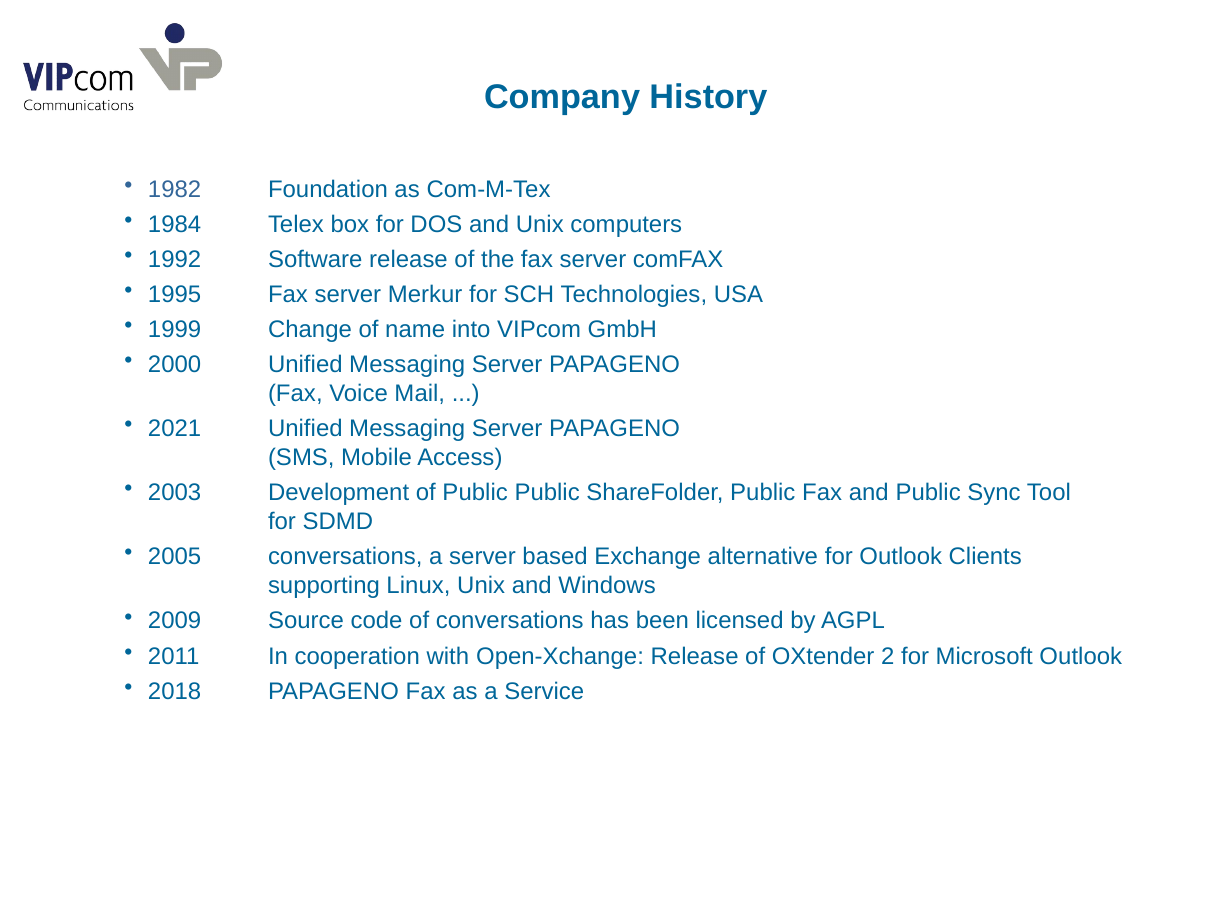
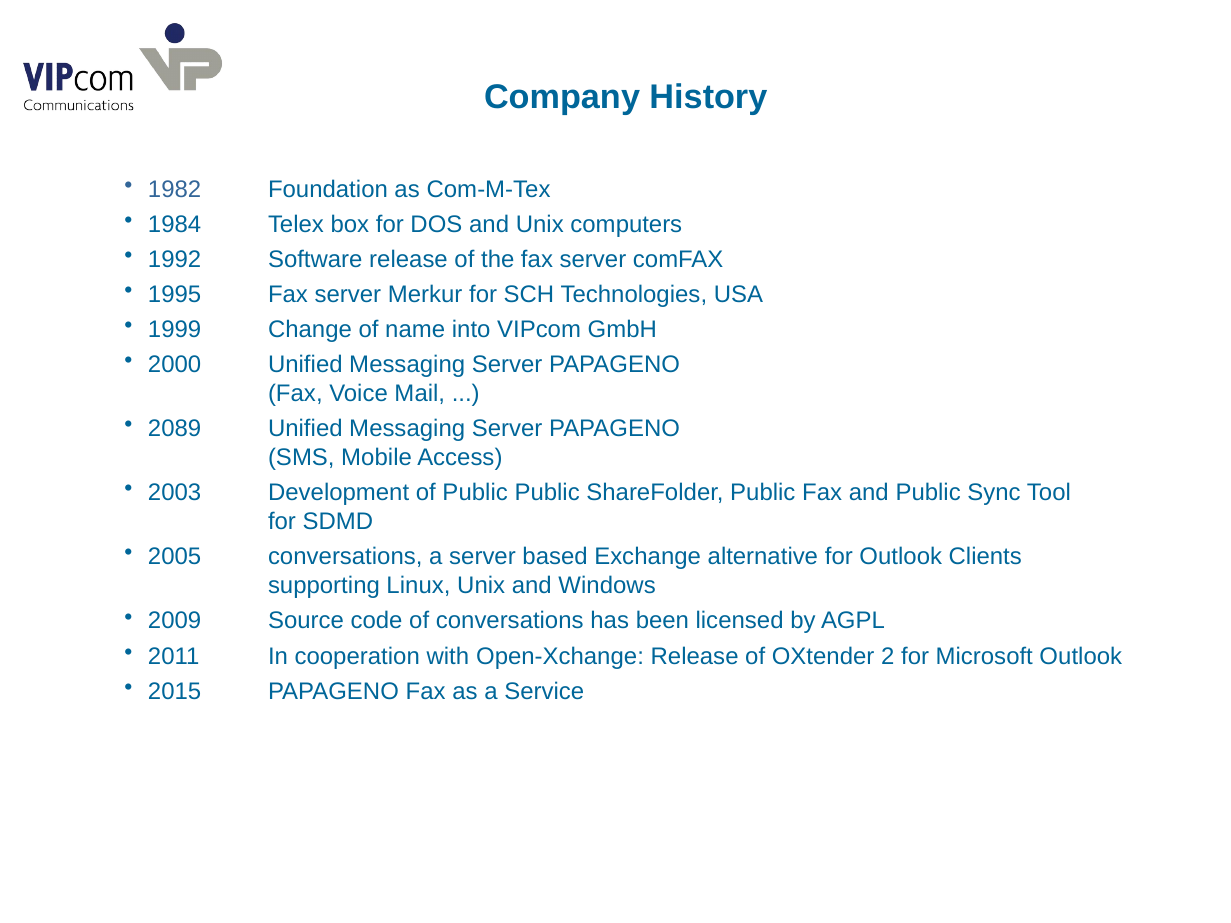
2021: 2021 -> 2089 (175, 429)
2018: 2018 -> 2015 (175, 691)
